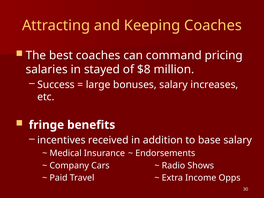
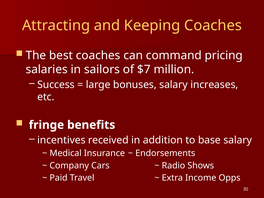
stayed: stayed -> sailors (102, 69)
$8: $8 -> $7 (144, 69)
